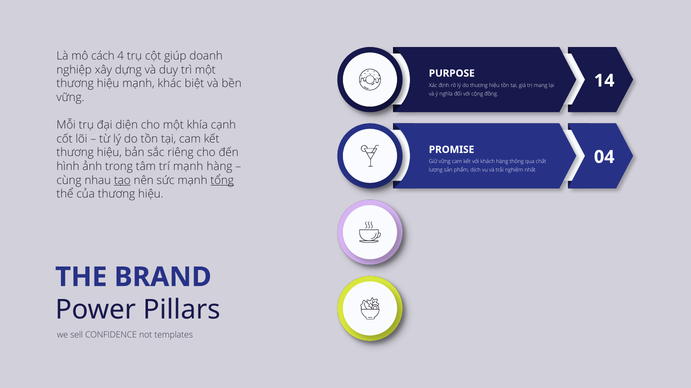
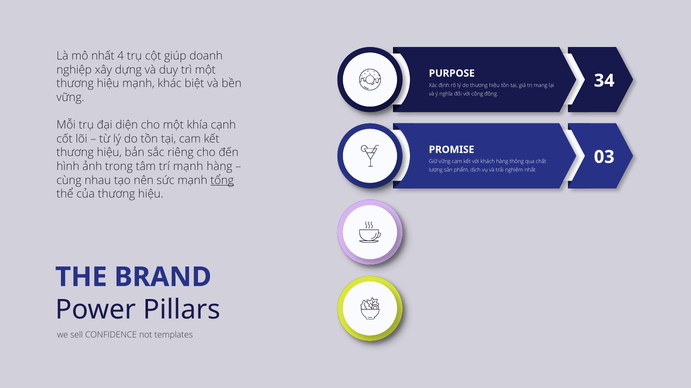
mô cách: cách -> nhất (103, 56)
14: 14 -> 34 (604, 81)
04: 04 -> 03 (604, 157)
tạo underline: present -> none (122, 181)
